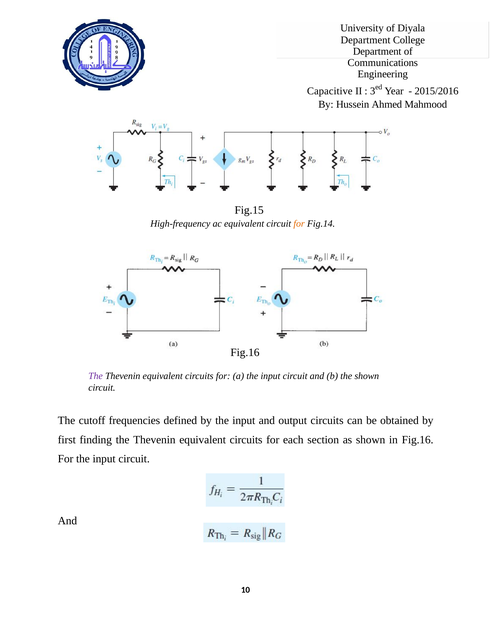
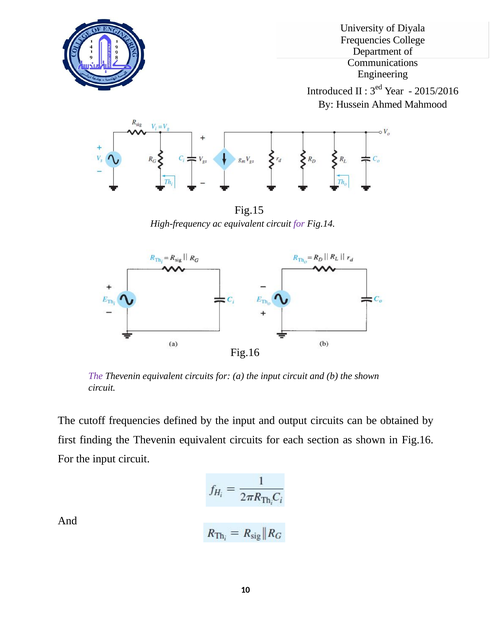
Department: Department -> Frequencies (366, 40)
Capacitive: Capacitive -> Introduced (330, 91)
for colour: orange -> purple (299, 224)
